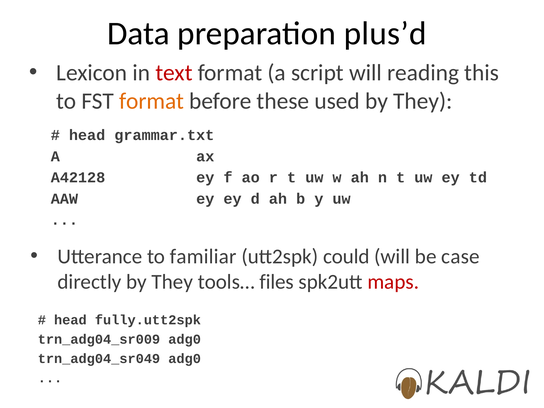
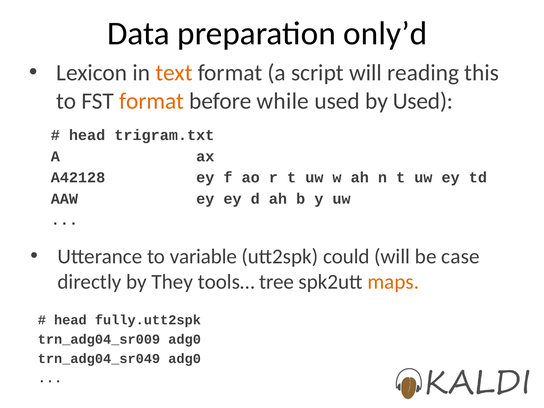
plus’d: plus’d -> only’d (385, 34)
text colour: red -> orange (174, 73)
these: these -> while (283, 101)
used by They: They -> Used (423, 101)
grammar.txt: grammar.txt -> trigram.txt (164, 135)
familiar: familiar -> variable (203, 256)
files: files -> tree (277, 282)
maps colour: red -> orange (393, 282)
